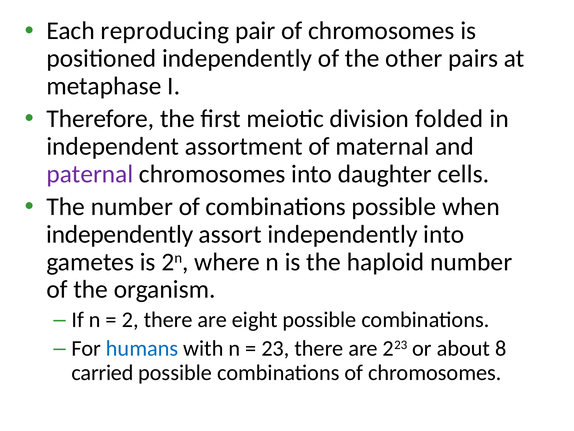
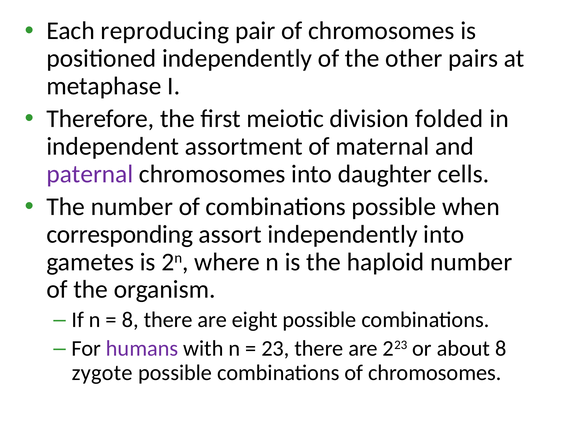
independently: independently -> corresponding (120, 234)
2: 2 -> 8 (130, 320)
humans colour: blue -> purple (142, 348)
carried: carried -> zygote (102, 372)
